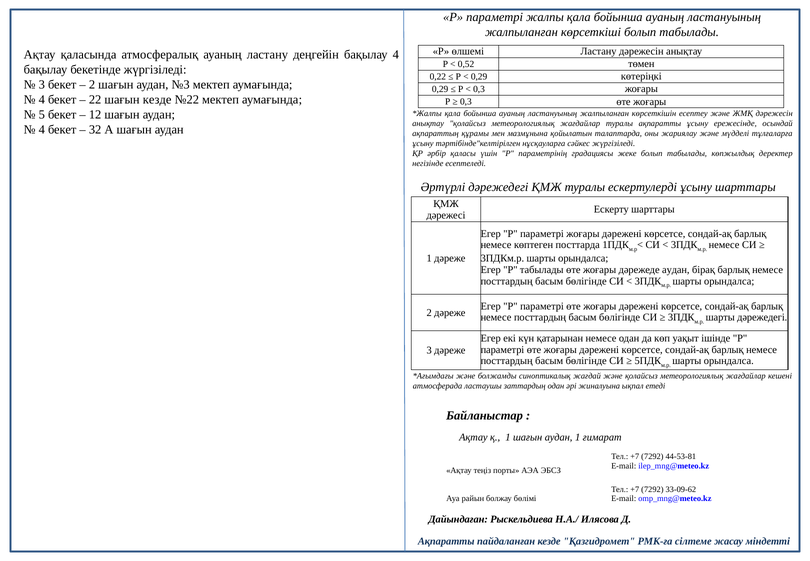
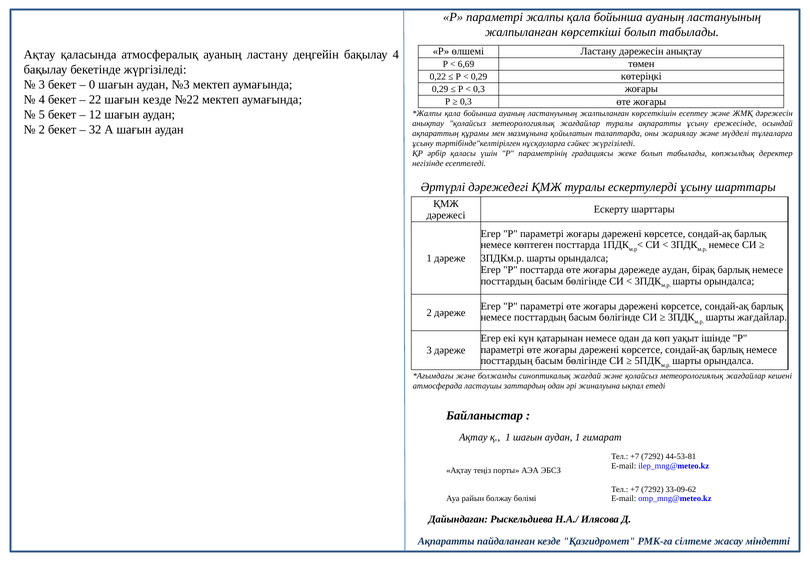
0,52: 0,52 -> 6,69 (466, 64)
2: 2 -> 0 (92, 85)
4: 4 -> 2 (42, 130)
P табылады: табылады -> посттарда (542, 270)
шарты дәрежедегі: дәрежедегі -> жағдайлар (762, 317)
